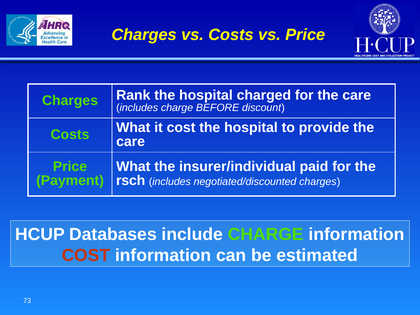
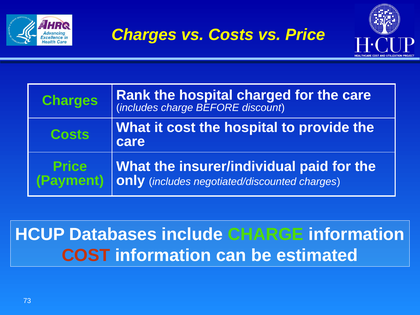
rsch: rsch -> only (131, 181)
